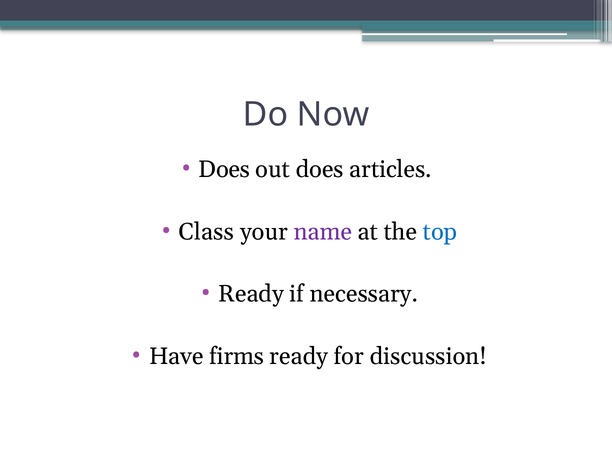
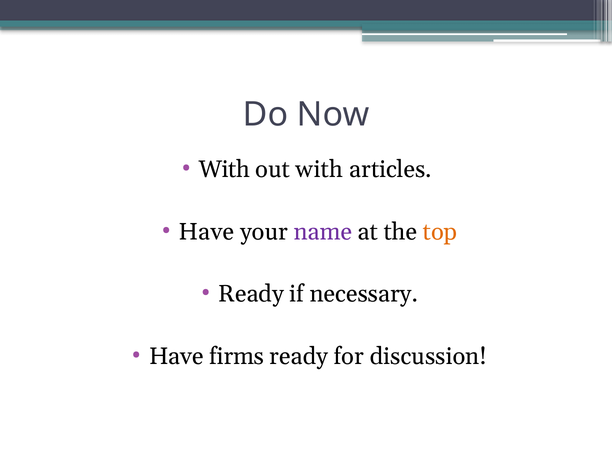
Does: Does -> With (224, 170)
out does: does -> with (320, 170)
Class: Class -> Have (206, 232)
top colour: blue -> orange (440, 232)
